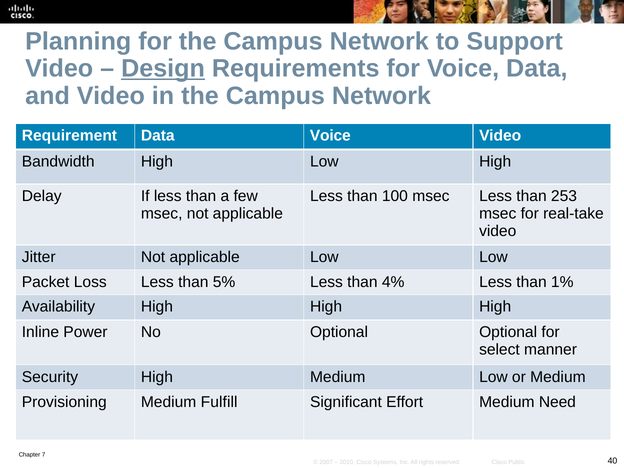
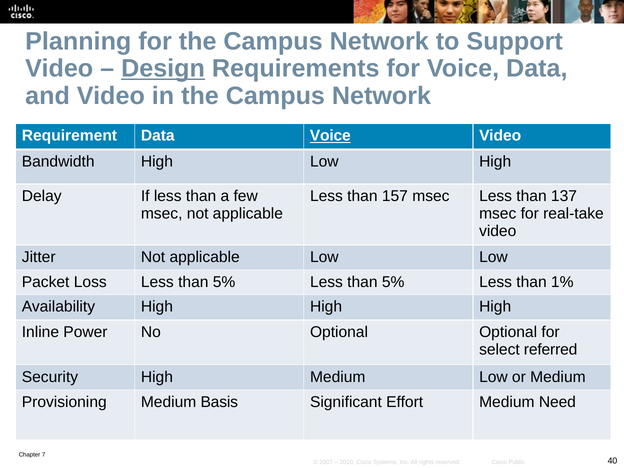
Voice underline: none -> present (330, 136)
100: 100 -> 157 (395, 196)
253: 253 -> 137 (564, 196)
5% Less than 4%: 4% -> 5% (393, 282)
manner: manner -> referred (551, 350)
Fulfill: Fulfill -> Basis (219, 402)
